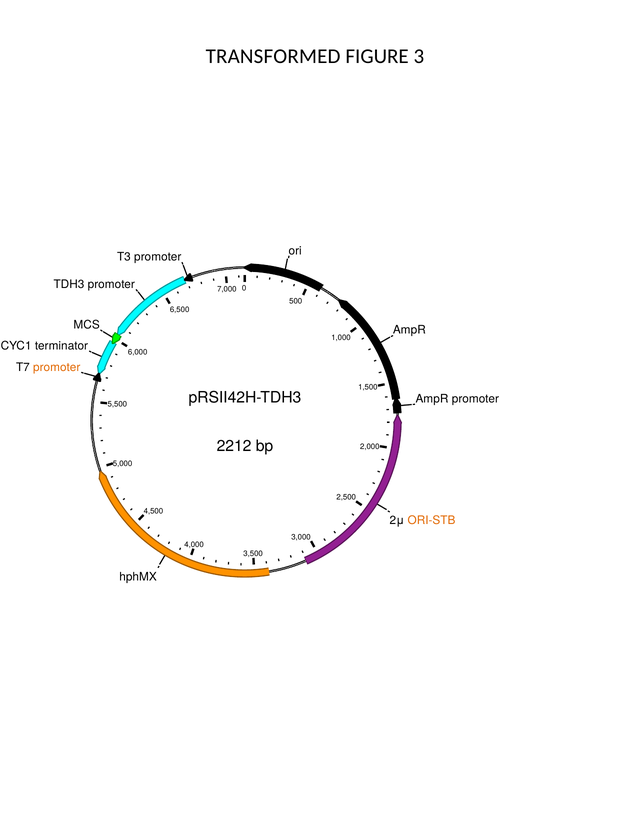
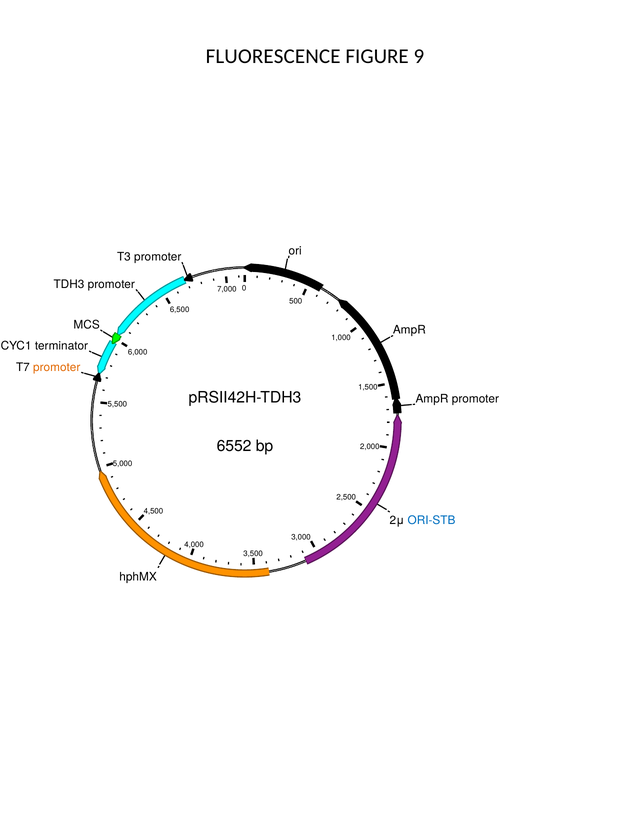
TRANSFORMED: TRANSFORMED -> FLUORESCENCE (273, 56)
3: 3 -> 9 (419, 56)
2212: 2212 -> 6552 (234, 446)
ORI-STB colour: orange -> blue (431, 520)
